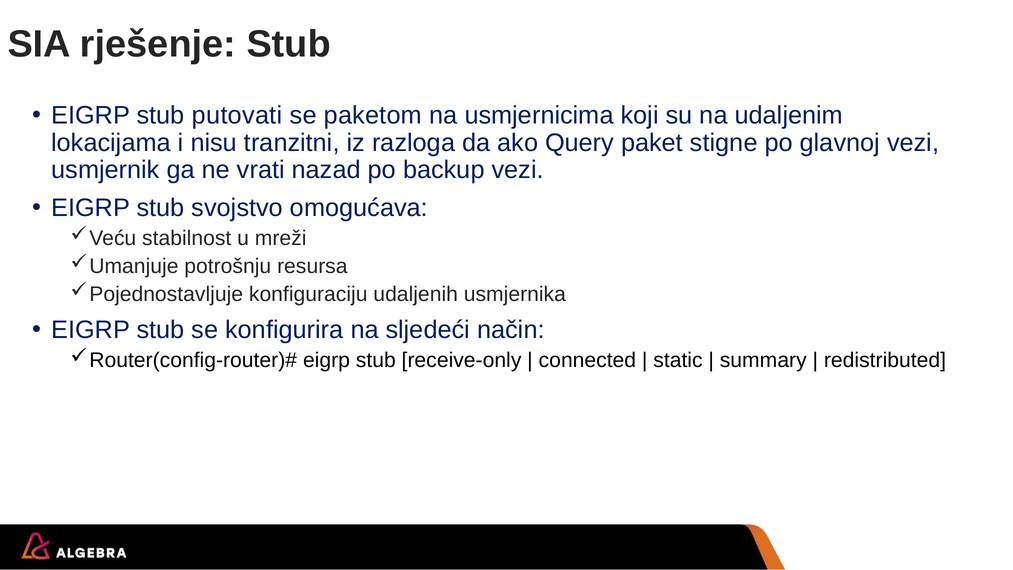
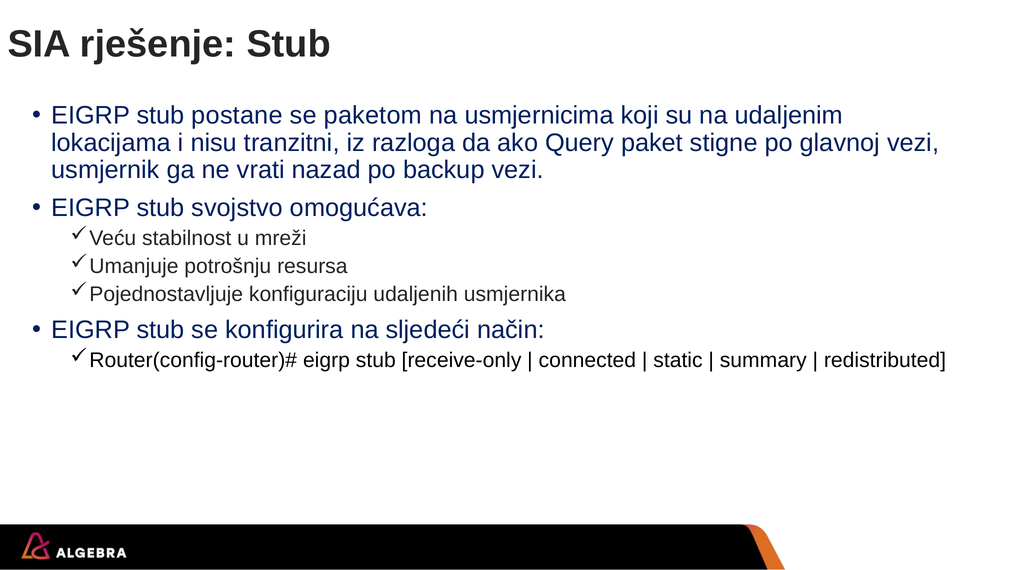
putovati: putovati -> postane (237, 115)
